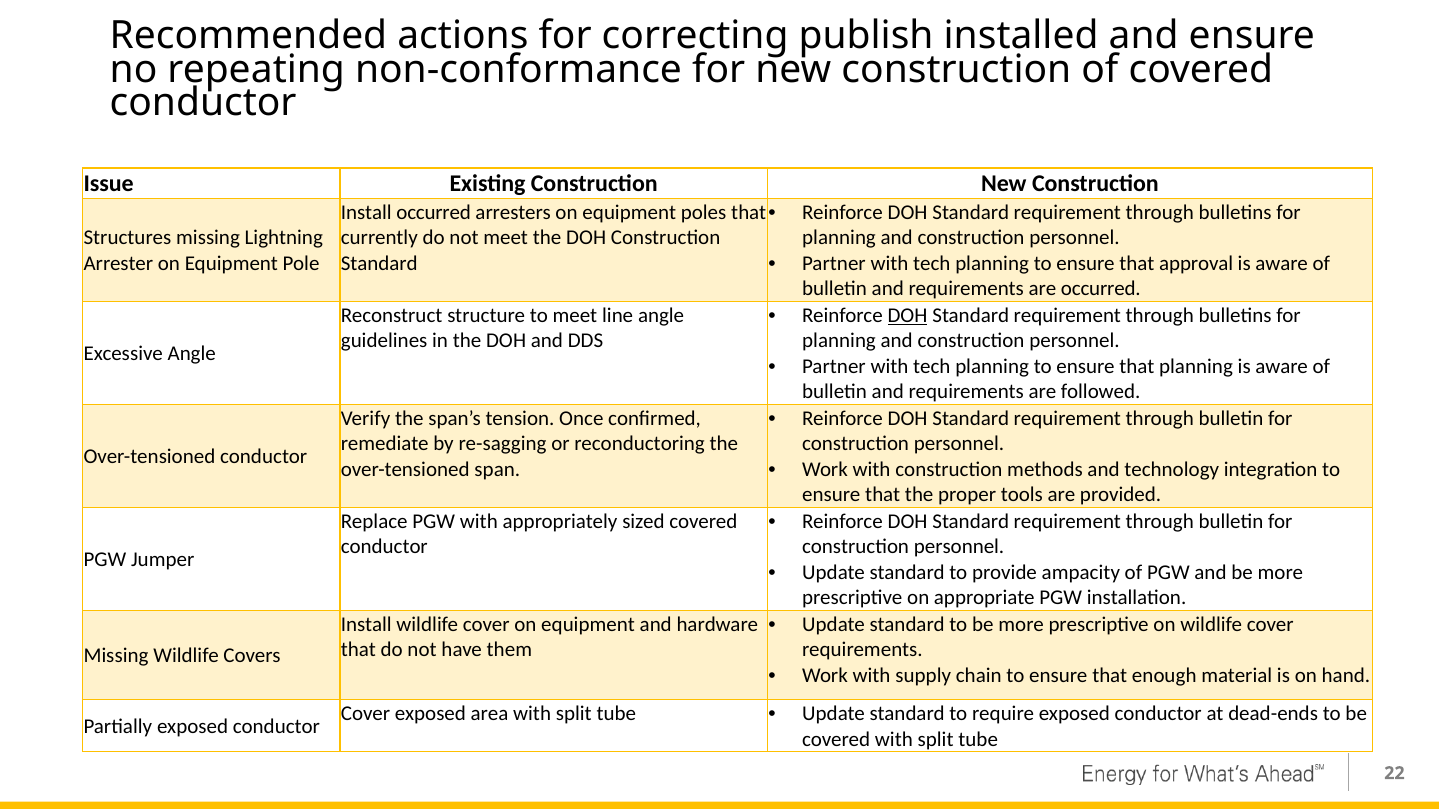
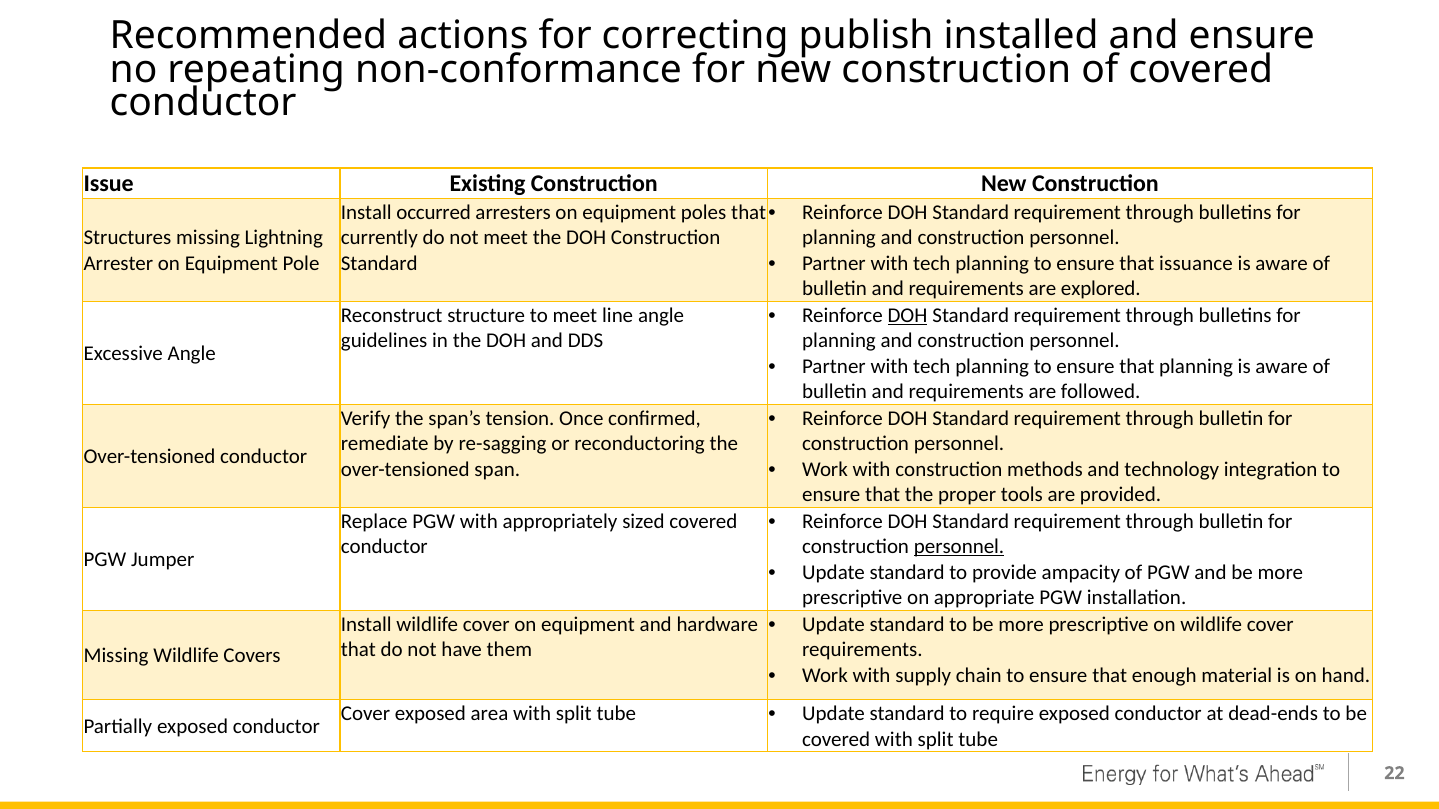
approval: approval -> issuance (1196, 263)
are occurred: occurred -> explored (1101, 289)
personnel underline: none -> present (959, 547)
